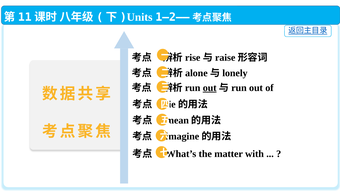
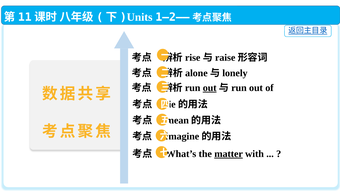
matter underline: none -> present (229, 154)
